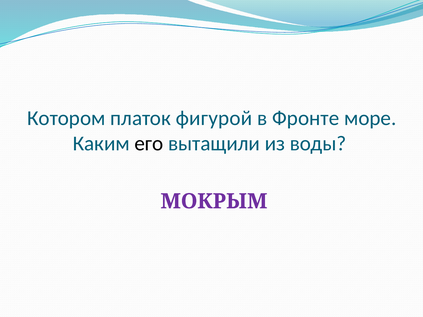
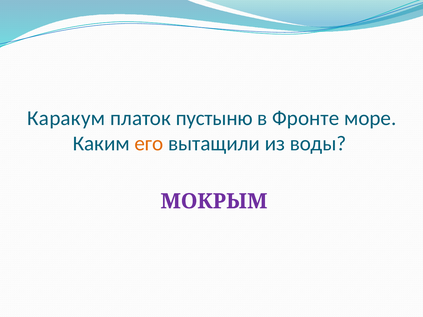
Котором: Котором -> Каракум (66, 118)
фигурой: фигурой -> пустыню (214, 118)
его colour: black -> orange (149, 144)
